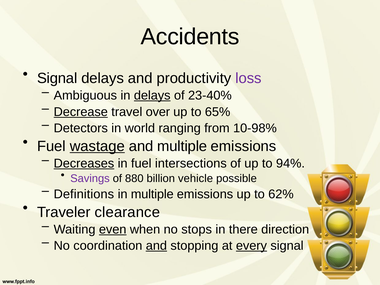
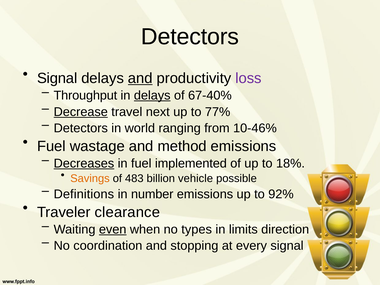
Accidents: Accidents -> Detectors (190, 37)
and underline: none -> present (140, 78)
Ambiguous: Ambiguous -> Throughput (85, 96)
23-40%: 23-40% -> 67-40% (210, 96)
over: over -> next (158, 112)
65%: 65% -> 77% (218, 112)
10-98%: 10-98% -> 10-46% (255, 128)
wastage underline: present -> none (97, 146)
and multiple: multiple -> method (182, 146)
intersections: intersections -> implemented (191, 164)
94%: 94% -> 18% (290, 164)
Savings colour: purple -> orange (90, 178)
880: 880 -> 483 (134, 178)
in multiple: multiple -> number (152, 194)
62%: 62% -> 92% (281, 194)
stops: stops -> types (197, 229)
there: there -> limits (243, 229)
and underline: present -> none (156, 246)
every underline: present -> none (251, 246)
